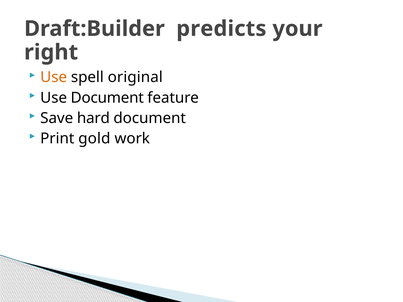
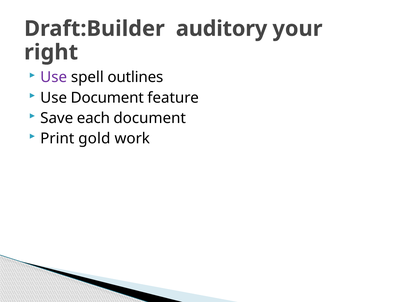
predicts: predicts -> auditory (222, 29)
Use colour: orange -> purple (54, 77)
original: original -> outlines (135, 77)
hard: hard -> each (93, 118)
